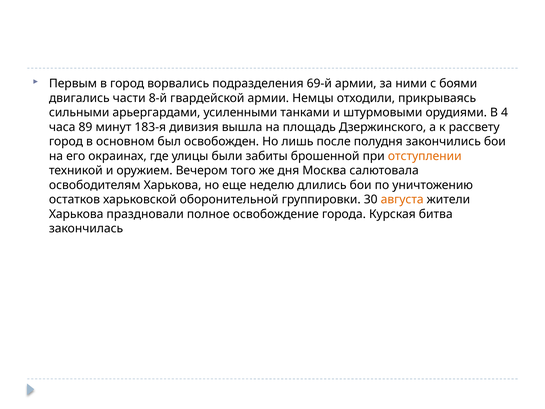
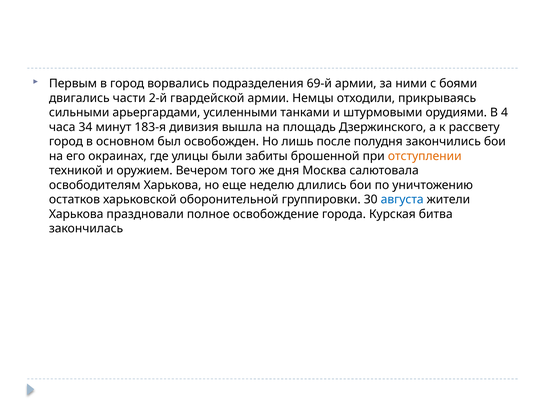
8-й: 8-й -> 2-й (158, 98)
89: 89 -> 34 (85, 127)
августа colour: orange -> blue (402, 199)
